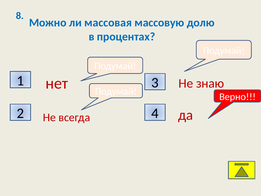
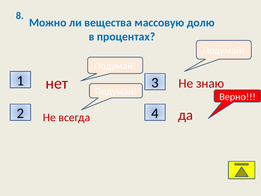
массовая: массовая -> вещества (108, 23)
